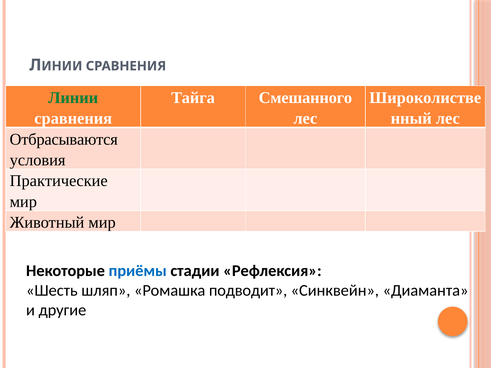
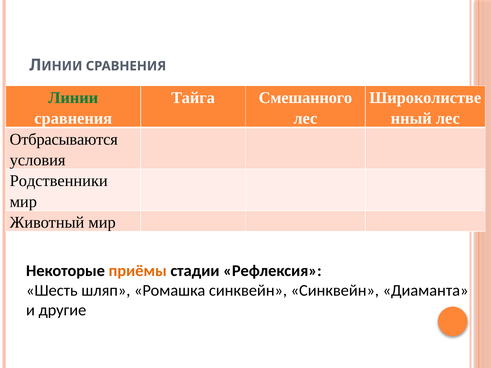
Практические: Практические -> Родственники (59, 181)
приёмы colour: blue -> orange (138, 271)
Ромашка подводит: подводит -> синквейн (248, 291)
